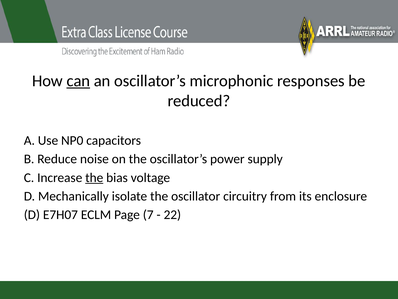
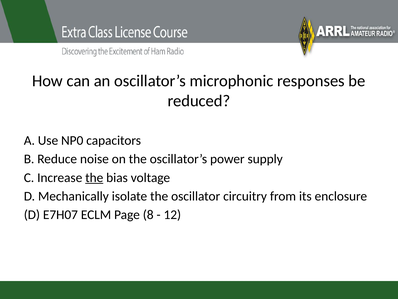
can underline: present -> none (78, 81)
7: 7 -> 8 (148, 214)
22: 22 -> 12 (172, 214)
